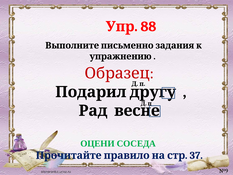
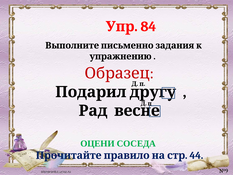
88: 88 -> 84 (148, 26)
37: 37 -> 44 (196, 155)
